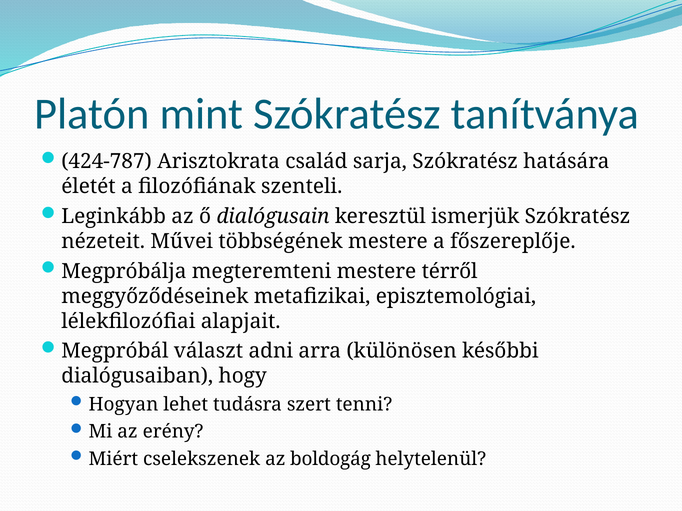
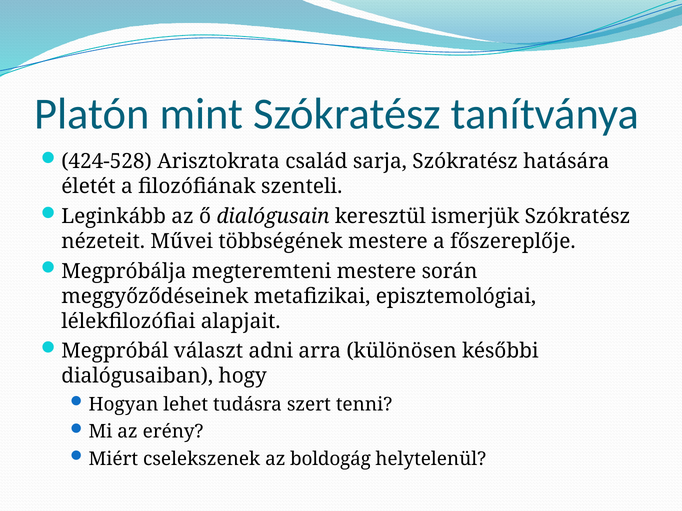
424-787: 424-787 -> 424-528 (107, 162)
térről: térről -> során (450, 271)
